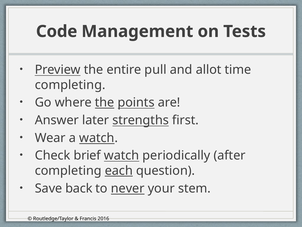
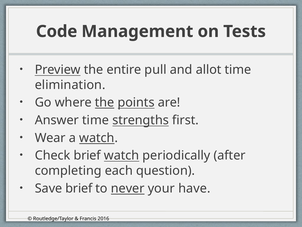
completing: completing -> elimination (70, 85)
Answer later: later -> time (96, 120)
each underline: present -> none (119, 170)
Save back: back -> brief (79, 188)
stem: stem -> have (194, 188)
